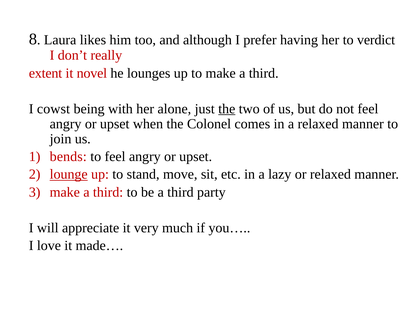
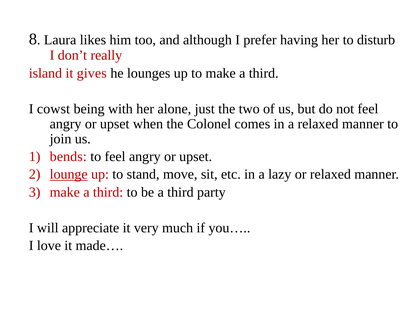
verdict: verdict -> disturb (376, 40)
extent: extent -> island (45, 73)
novel: novel -> gives (92, 73)
the underline: present -> none (227, 109)
